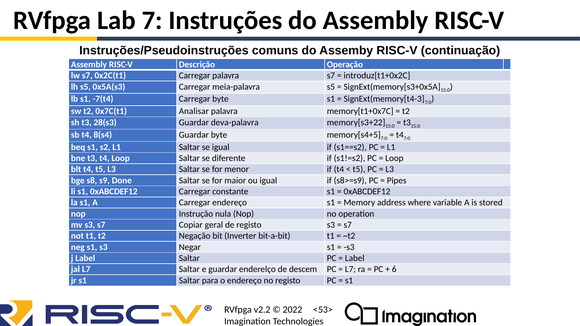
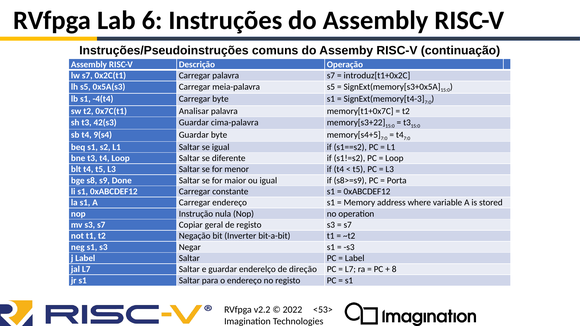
7: 7 -> 6 (152, 21)
-7(t4: -7(t4 -> -4(t4 (103, 99)
28(s3: 28(s3 -> 42(s3 (105, 123)
deva-palavra: deva-palavra -> cima-palavra (235, 123)
8(s4: 8(s4 -> 9(s4 (103, 135)
Pipes: Pipes -> Porta (397, 181)
descem: descem -> direção (303, 269)
6: 6 -> 8 (394, 269)
